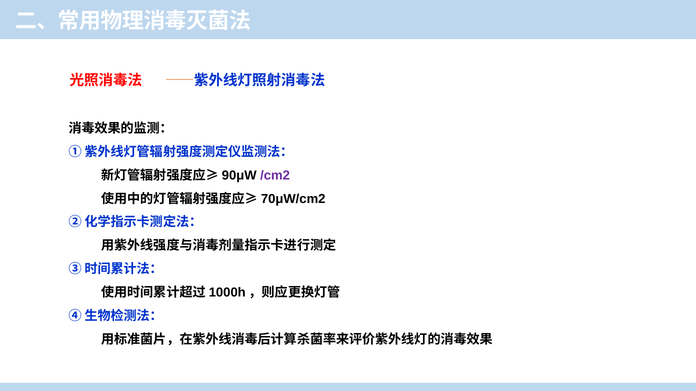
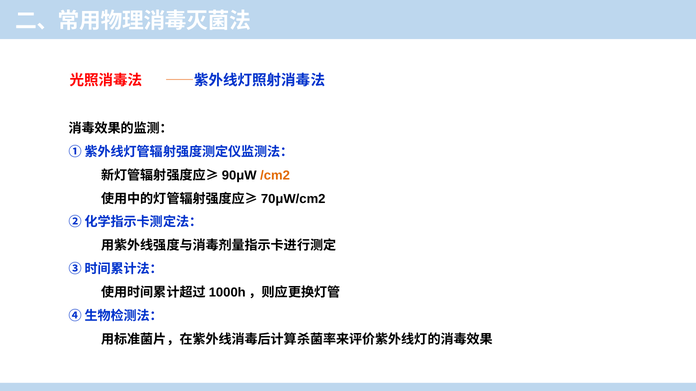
/cm2 colour: purple -> orange (275, 175)
